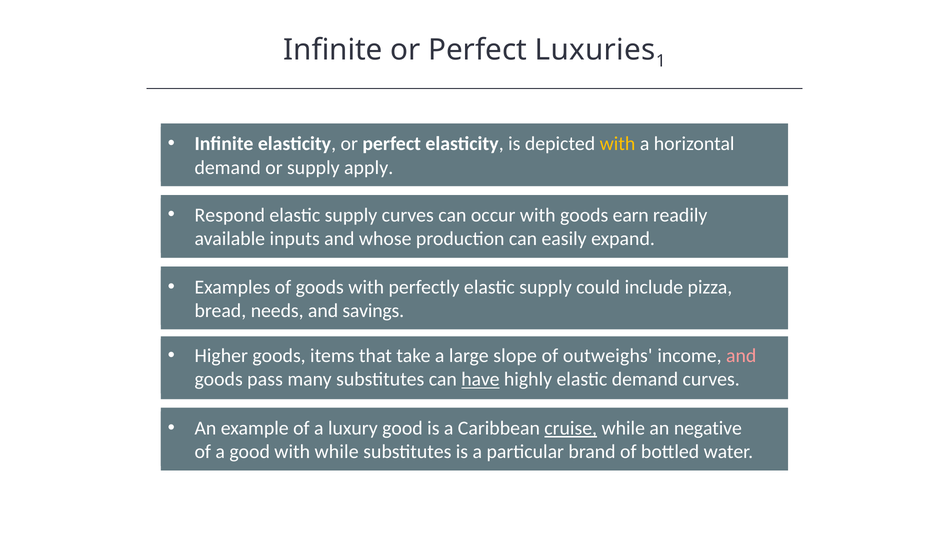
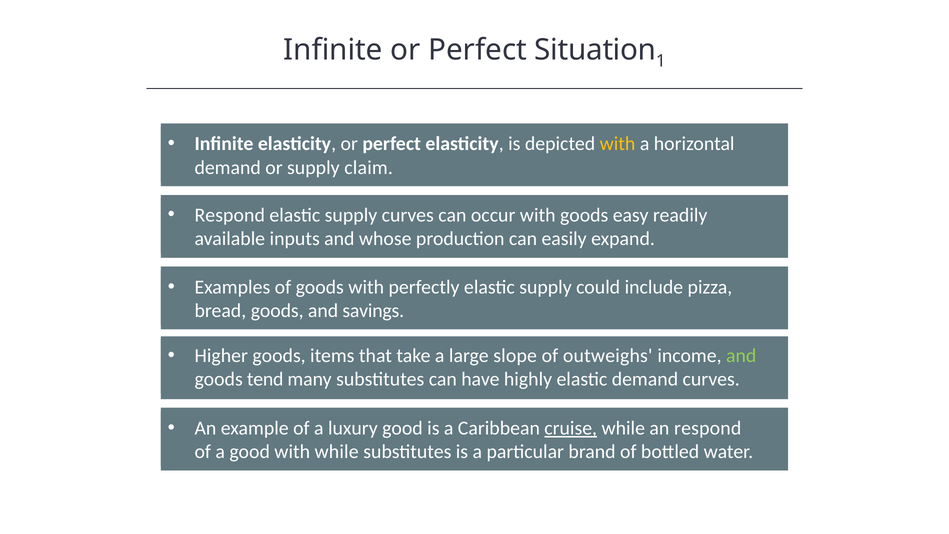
Luxuries: Luxuries -> Situation (595, 50)
apply: apply -> claim (369, 168)
earn: earn -> easy (631, 215)
bread needs: needs -> goods (277, 311)
and colour: pink -> light green (741, 355)
pass: pass -> tend (265, 379)
have underline: present -> none (480, 379)
an negative: negative -> respond (708, 428)
